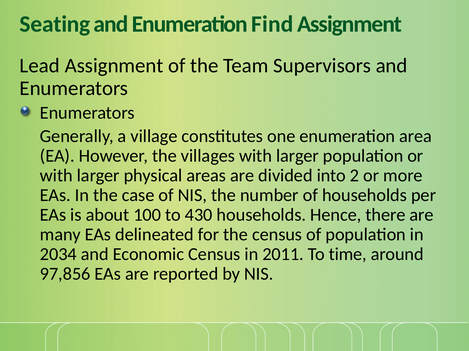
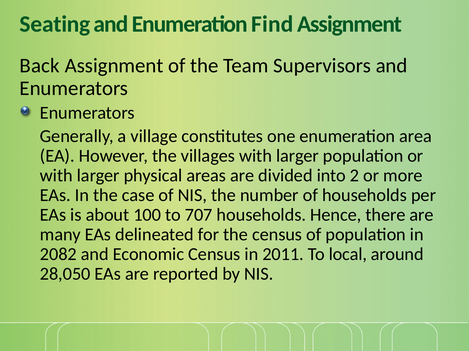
Lead: Lead -> Back (40, 66)
430: 430 -> 707 (199, 215)
2034: 2034 -> 2082 (58, 255)
time: time -> local (348, 255)
97,856: 97,856 -> 28,050 (65, 274)
